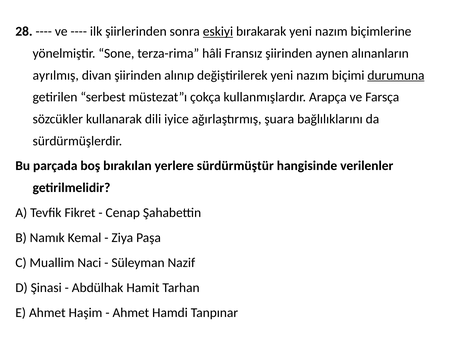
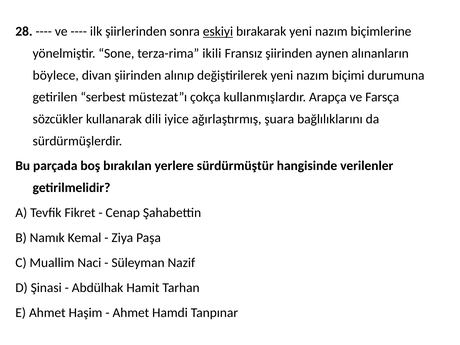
hâli: hâli -> ikili (212, 53)
ayrılmış: ayrılmış -> böylece (56, 75)
durumuna underline: present -> none (396, 75)
